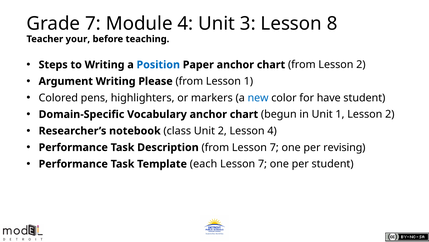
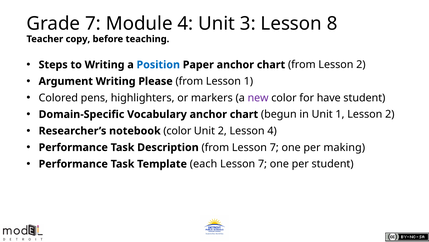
your: your -> copy (78, 39)
new colour: blue -> purple (258, 98)
notebook class: class -> color (177, 131)
revising: revising -> making (344, 147)
